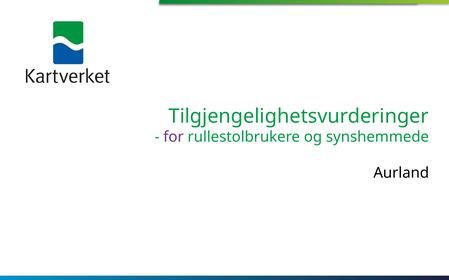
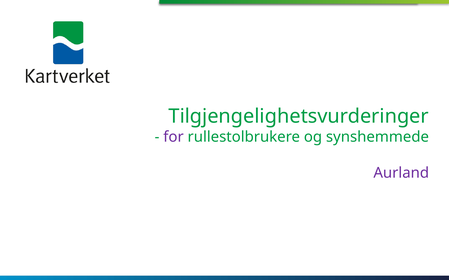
Aurland colour: black -> purple (401, 173)
